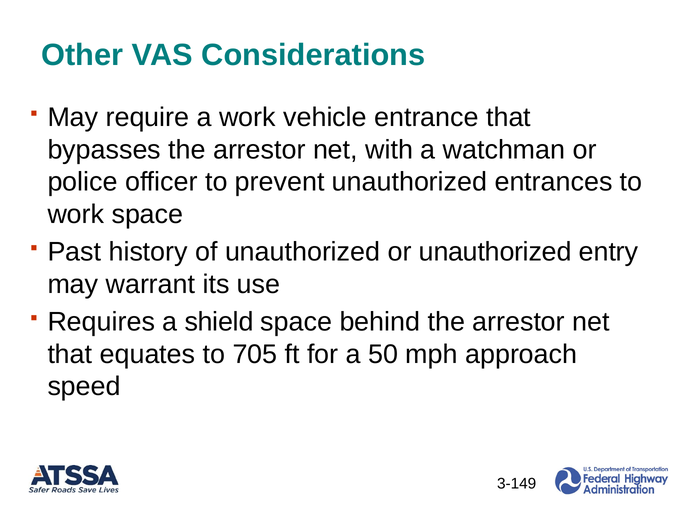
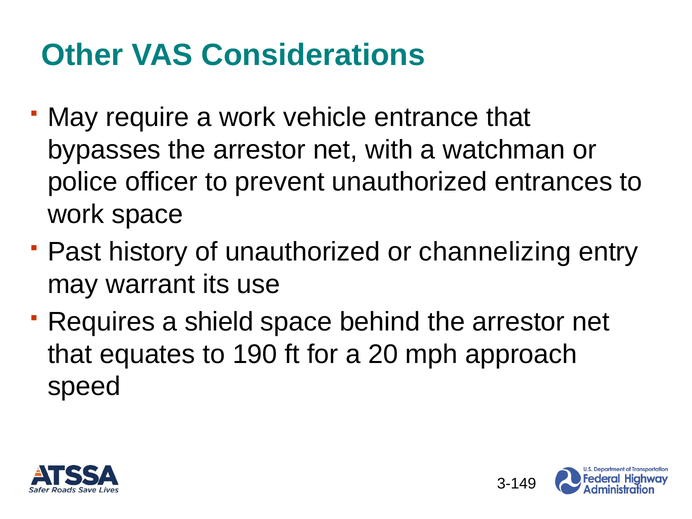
or unauthorized: unauthorized -> channelizing (495, 252)
705: 705 -> 190 (255, 354)
50: 50 -> 20 (383, 354)
